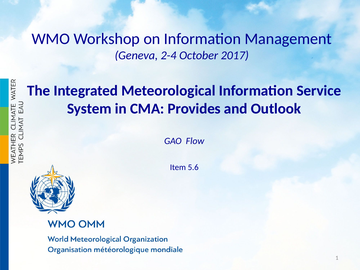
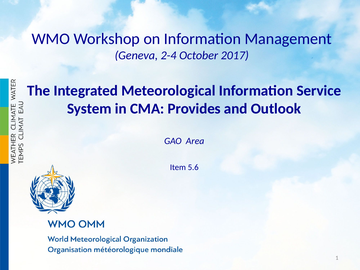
Flow: Flow -> Area (195, 141)
